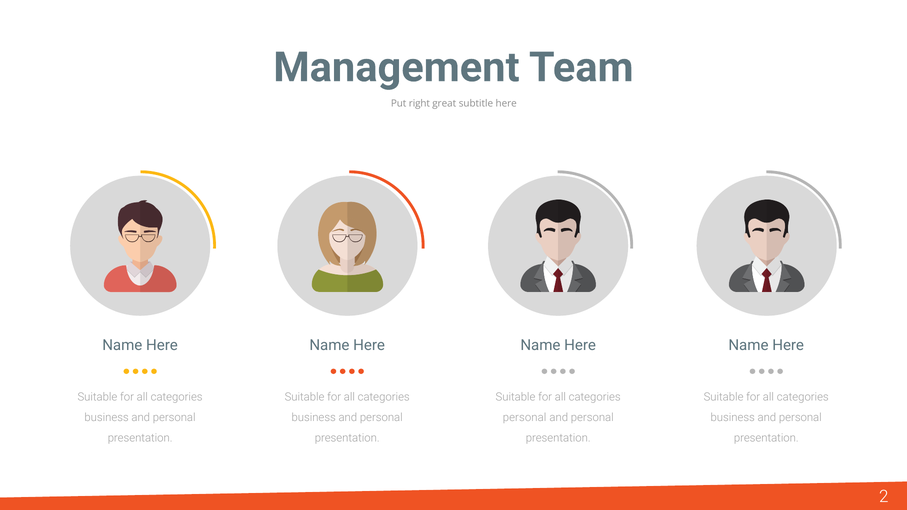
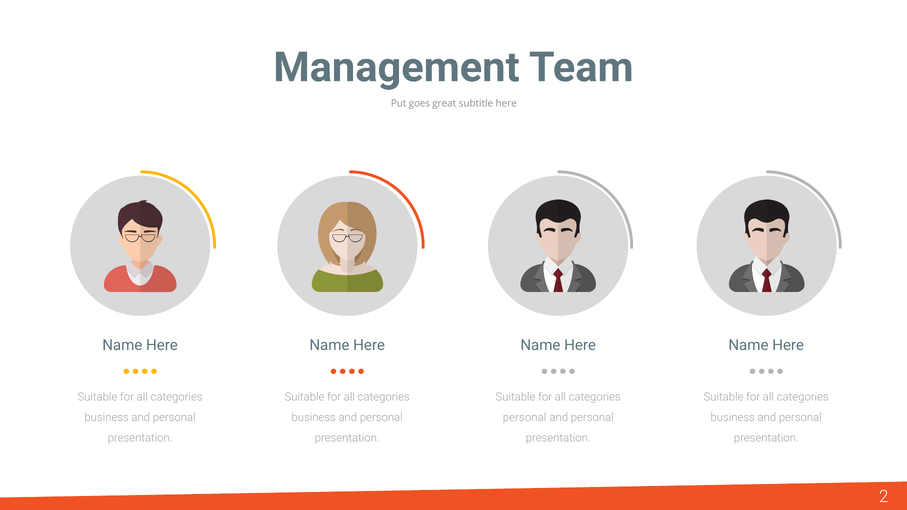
right: right -> goes (419, 104)
